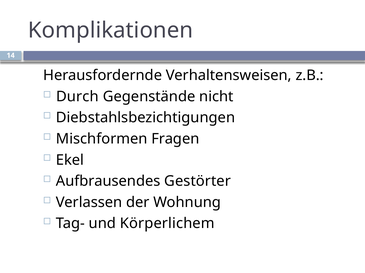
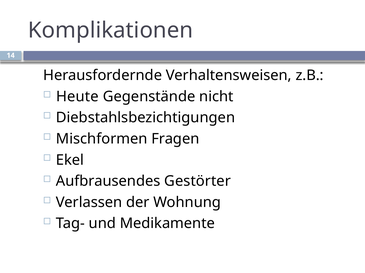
Durch: Durch -> Heute (77, 97)
Körperlichem: Körperlichem -> Medikamente (167, 224)
